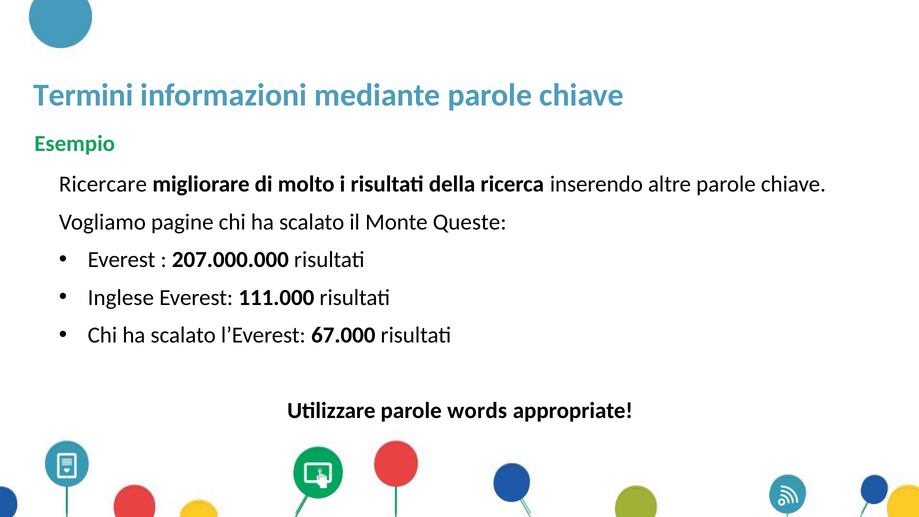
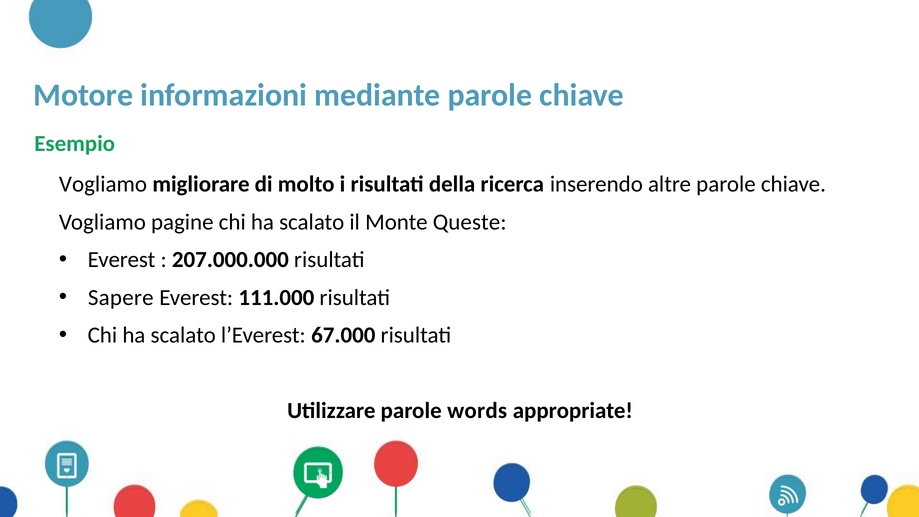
Termini: Termini -> Motore (83, 95)
Ricercare: Ricercare -> Vogliamo (103, 184)
Inglese: Inglese -> Sapere (121, 297)
